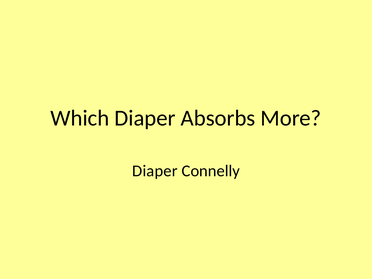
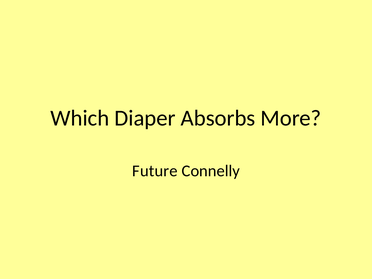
Diaper: Diaper -> Future (155, 171)
